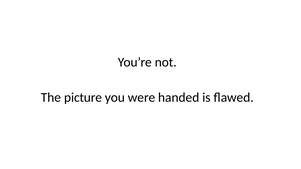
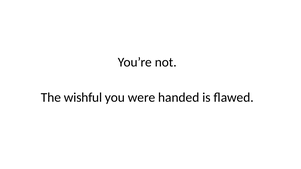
picture: picture -> wishful (83, 98)
